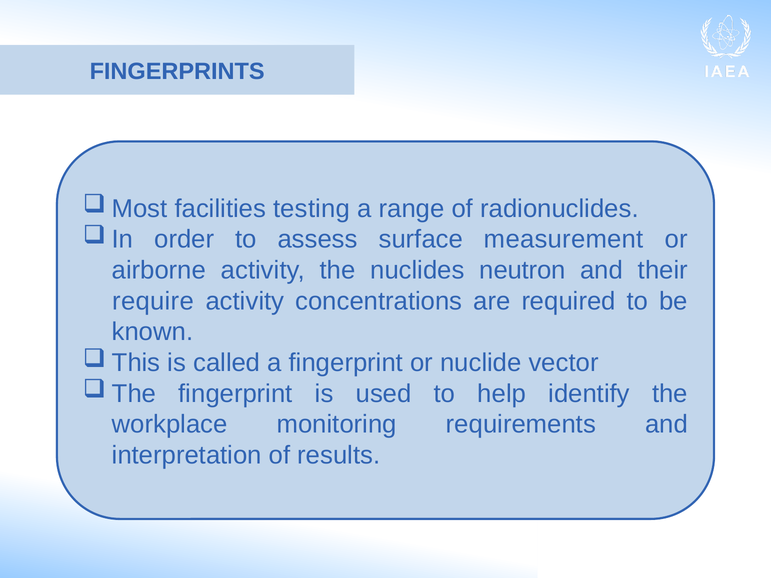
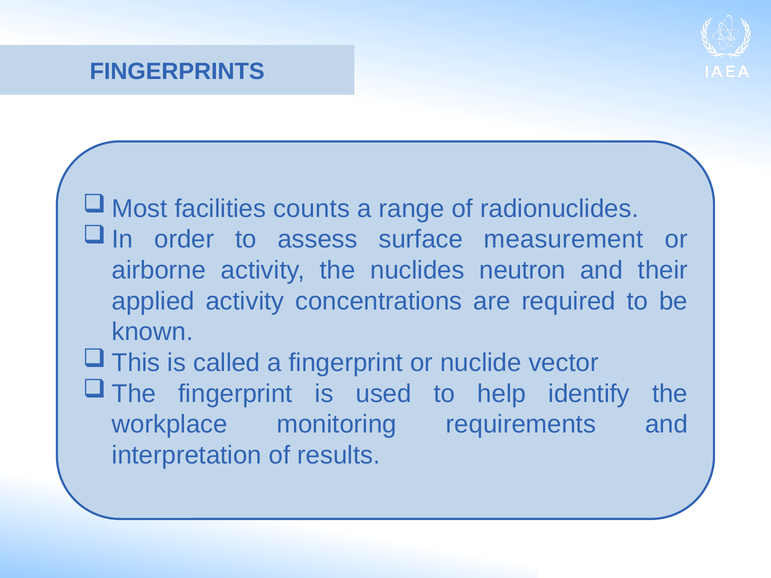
testing: testing -> counts (312, 209)
require: require -> applied (153, 301)
